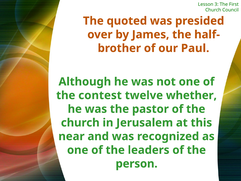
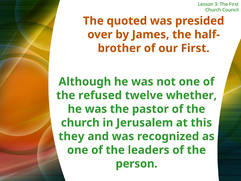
our Paul: Paul -> First (195, 48)
contest: contest -> refused (100, 95)
near: near -> they (71, 136)
